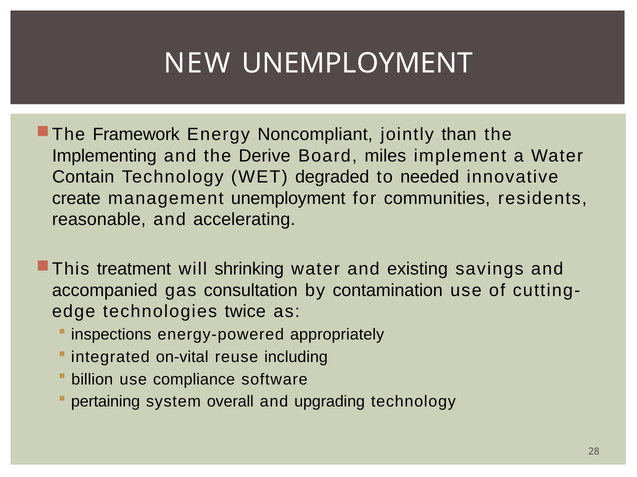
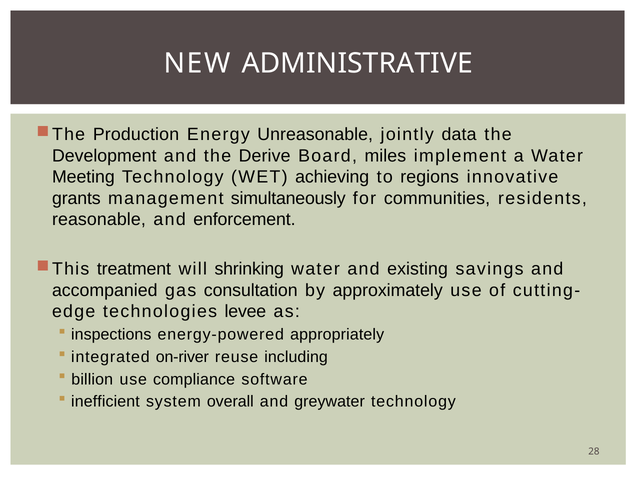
NEW UNEMPLOYMENT: UNEMPLOYMENT -> ADMINISTRATIVE (357, 63)
Framework: Framework -> Production (136, 135)
Noncompliant: Noncompliant -> Unreasonable (315, 135)
than: than -> data (459, 135)
Implementing: Implementing -> Development (104, 156)
Contain: Contain -> Meeting (83, 177)
degraded: degraded -> achieving (332, 177)
needed: needed -> regions (430, 177)
create: create -> grants (76, 199)
management unemployment: unemployment -> simultaneously (288, 199)
accelerating: accelerating -> enforcement (244, 220)
contamination: contamination -> approximately (388, 291)
twice: twice -> levee (245, 312)
on-vital: on-vital -> on-river (182, 358)
pertaining: pertaining -> inefficient (105, 402)
upgrading: upgrading -> greywater (330, 402)
